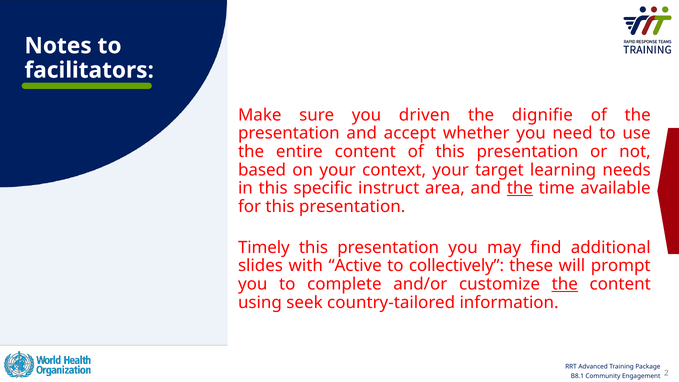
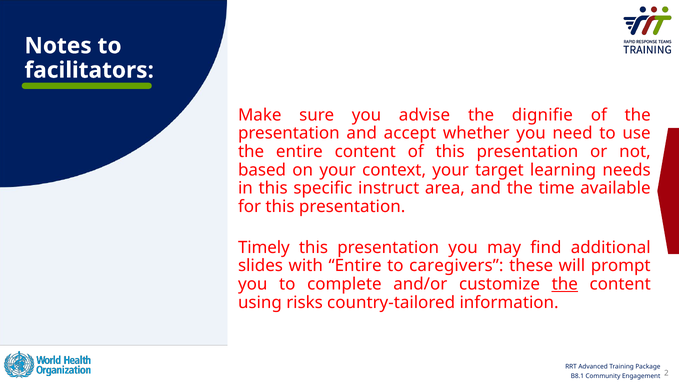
driven: driven -> advise (425, 115)
the underline: present -> none (520, 188)
with Active: Active -> Entire (355, 266)
collectively: collectively -> caregivers (456, 266)
seek: seek -> risks (305, 302)
